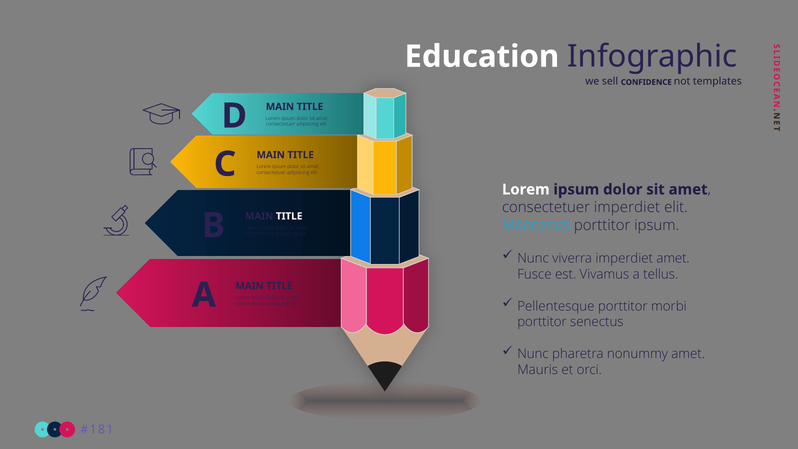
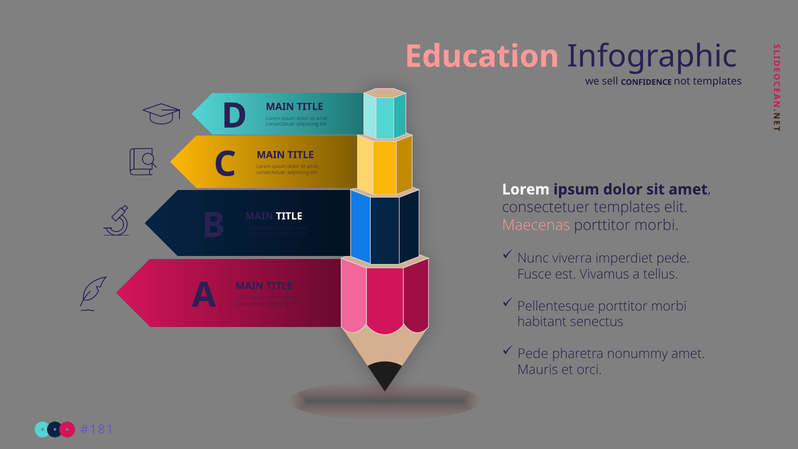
Education colour: white -> pink (482, 57)
consectetuer imperdiet: imperdiet -> templates (627, 207)
Maecenas colour: light blue -> pink (536, 225)
ipsum: ipsum -> morbi (657, 225)
imperdiet amet: amet -> pede (673, 258)
porttitor: porttitor -> habitant (542, 322)
Nunc: Nunc -> Pede (533, 354)
